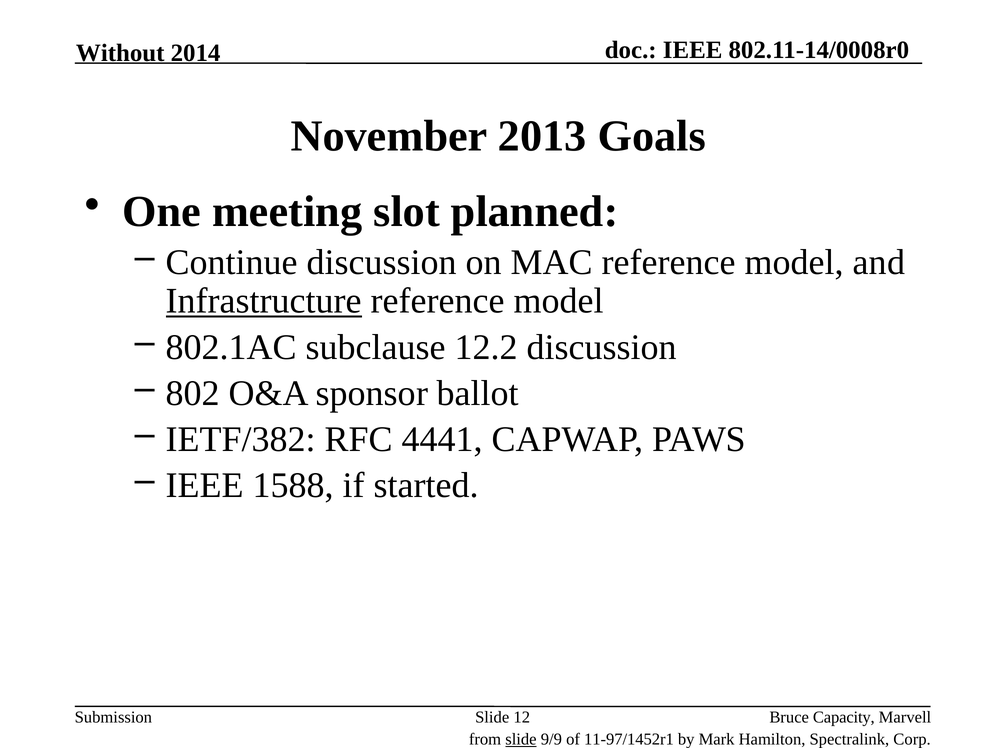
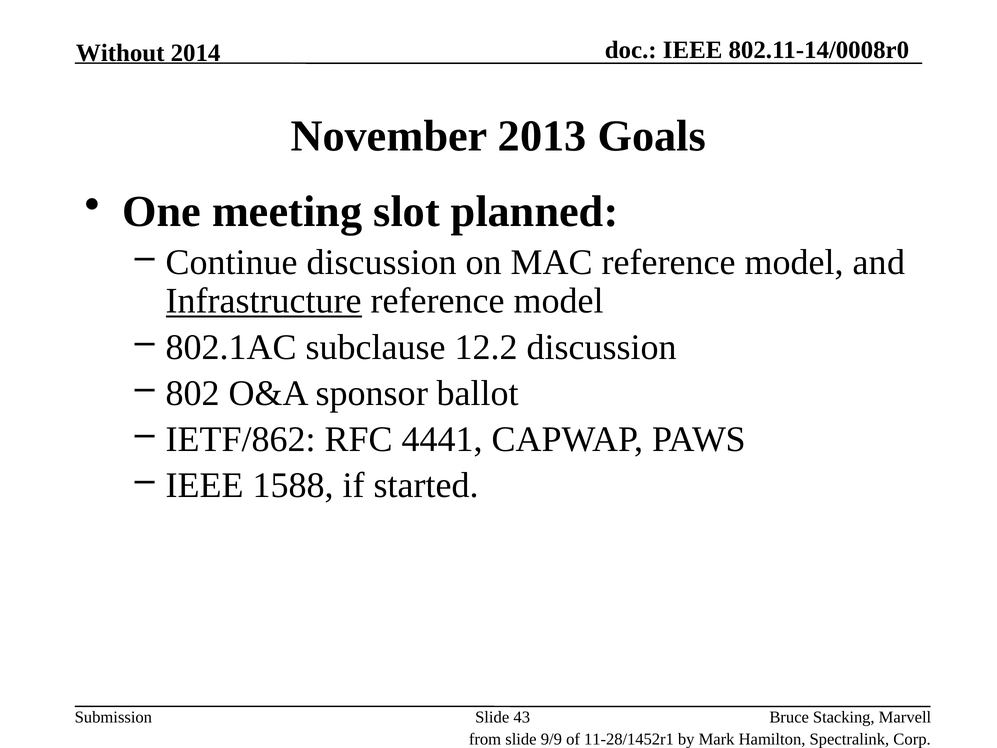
IETF/382: IETF/382 -> IETF/862 (241, 439)
Capacity: Capacity -> Stacking (844, 717)
12: 12 -> 43 (522, 717)
slide underline: present -> none (521, 739)
11-97/1452r1: 11-97/1452r1 -> 11-28/1452r1 (629, 739)
